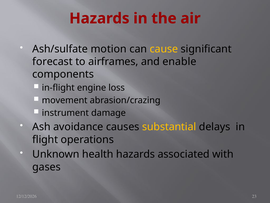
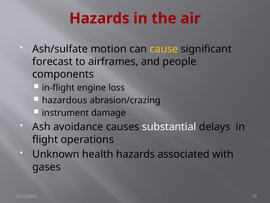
enable: enable -> people (180, 61)
movement: movement -> hazardous (65, 100)
substantial colour: yellow -> white (169, 127)
